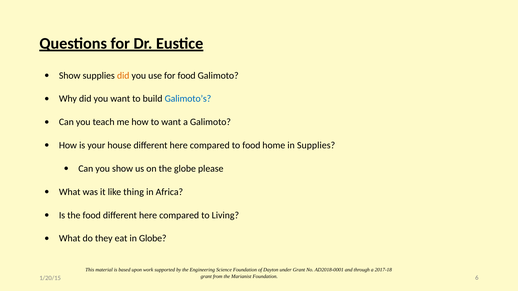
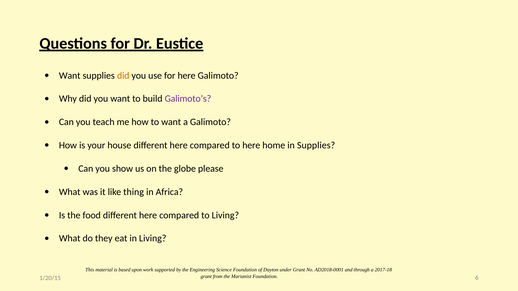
Show: Show -> Want (70, 76)
for food: food -> here (187, 76)
Galimoto’s colour: blue -> purple (188, 99)
to food: food -> here (251, 146)
in Globe: Globe -> Living (153, 239)
